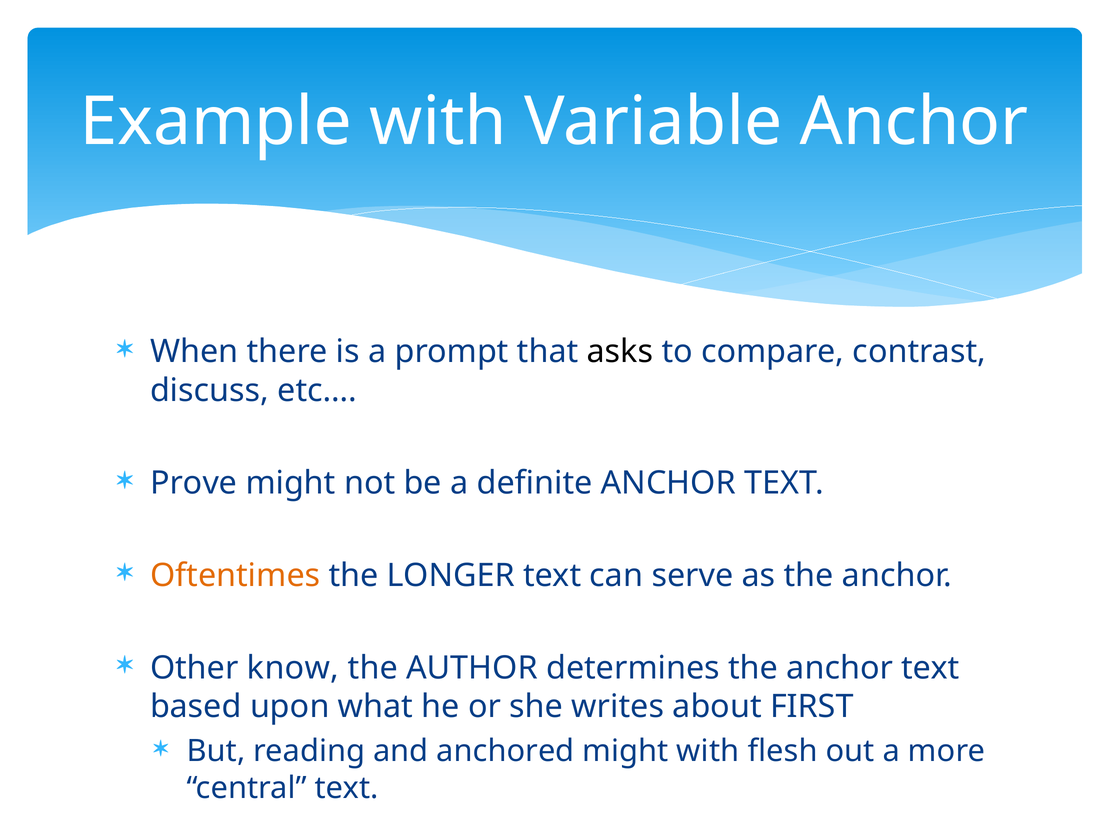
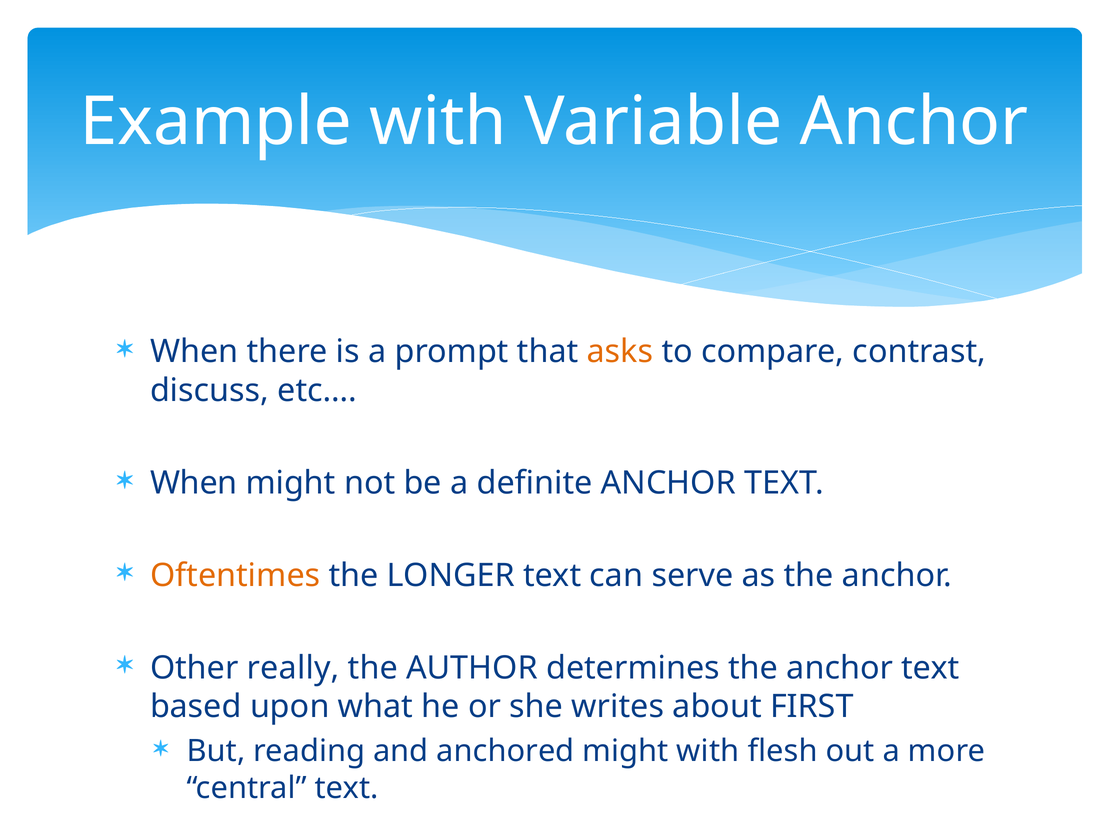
asks colour: black -> orange (620, 352)
Prove: Prove -> When (194, 483)
know: know -> really (293, 668)
